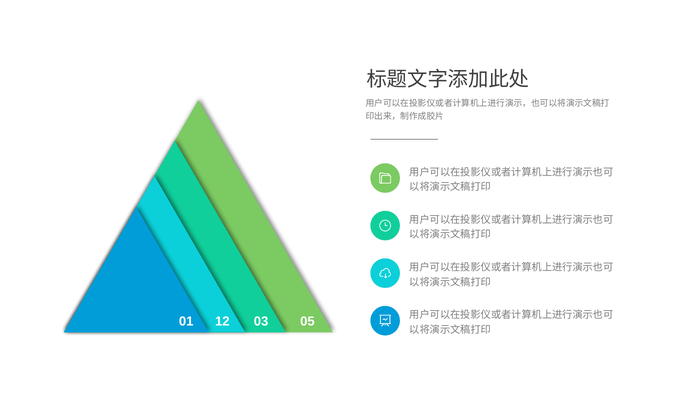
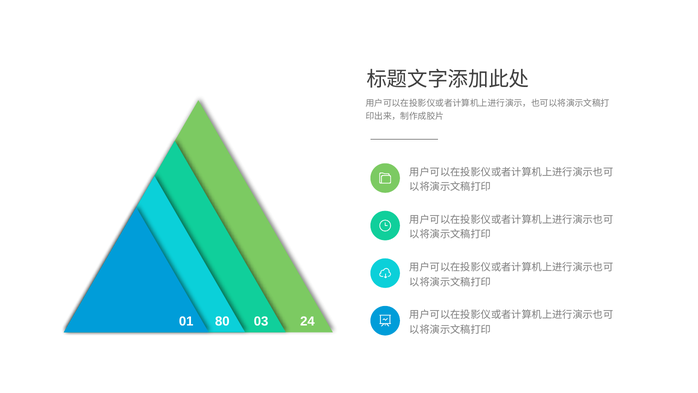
12: 12 -> 80 (222, 321)
05: 05 -> 24 (307, 321)
